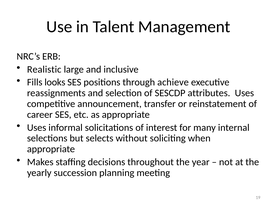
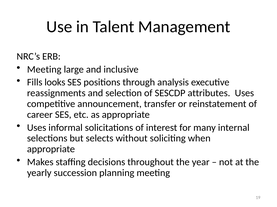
Realistic: Realistic -> Meeting (44, 70)
achieve: achieve -> analysis (173, 83)
